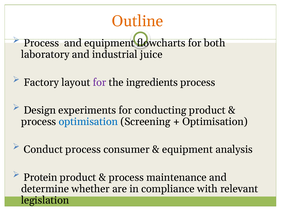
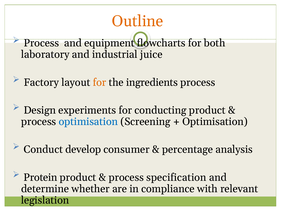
for colour: purple -> orange (100, 82)
Conduct process: process -> develop (83, 149)
equipment: equipment -> percentage (187, 149)
maintenance: maintenance -> specification (176, 177)
